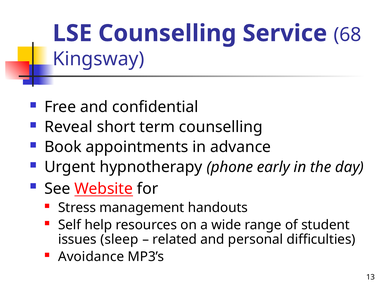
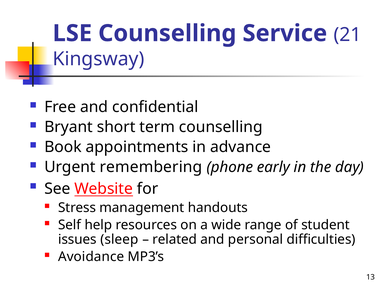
68: 68 -> 21 (347, 35)
Reveal: Reveal -> Bryant (69, 127)
hypnotherapy: hypnotherapy -> remembering (151, 166)
